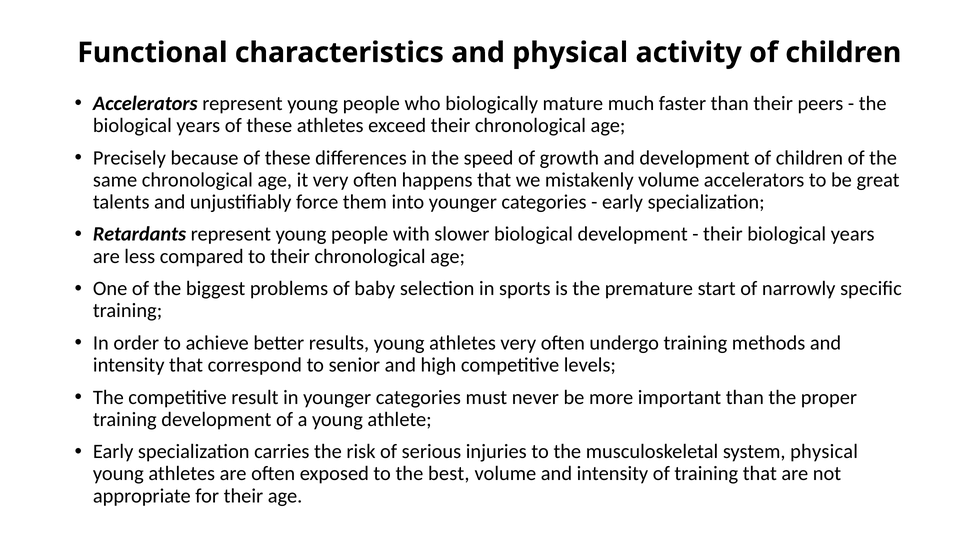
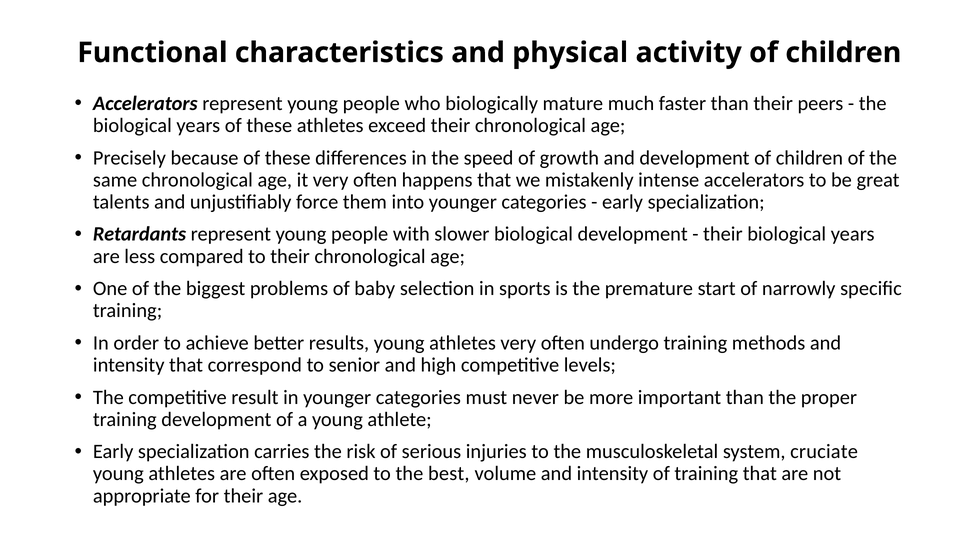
mistakenly volume: volume -> intense (669, 180)
system physical: physical -> cruciate (824, 451)
